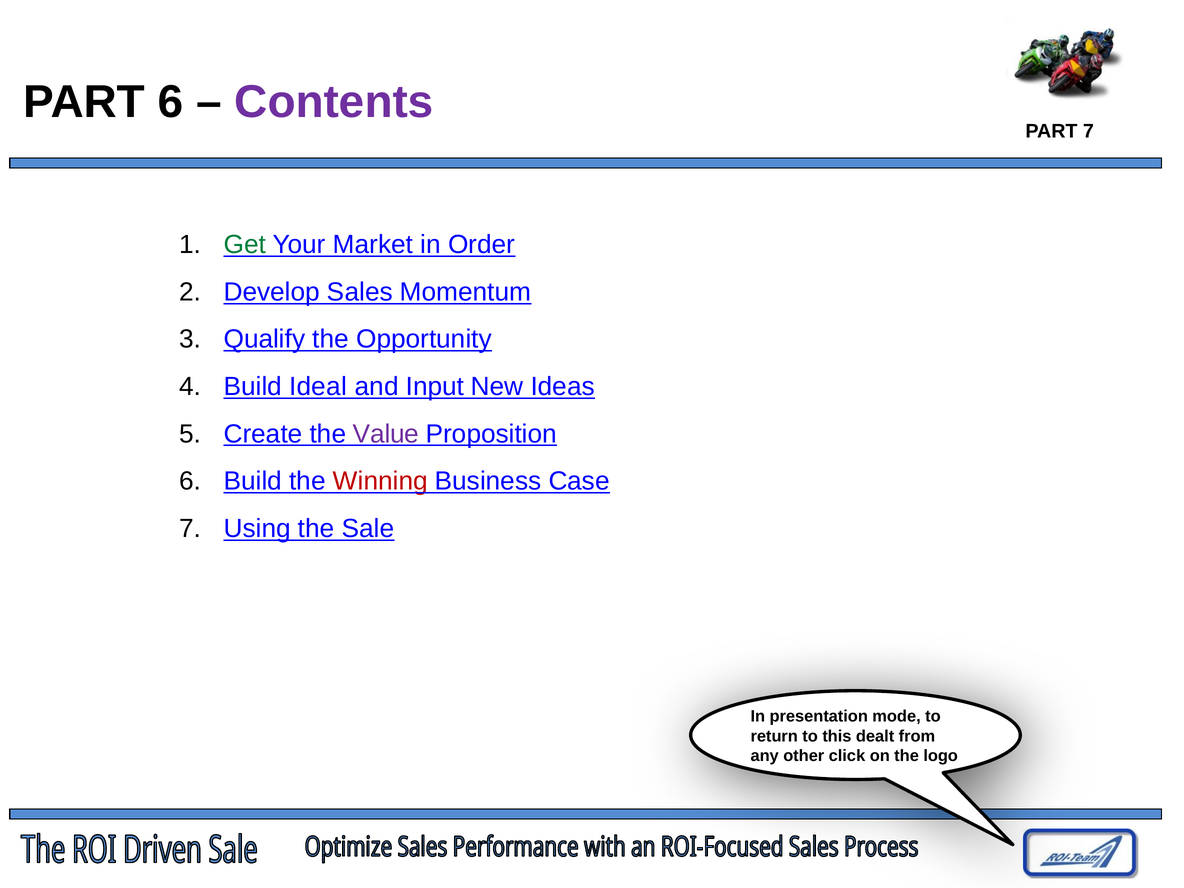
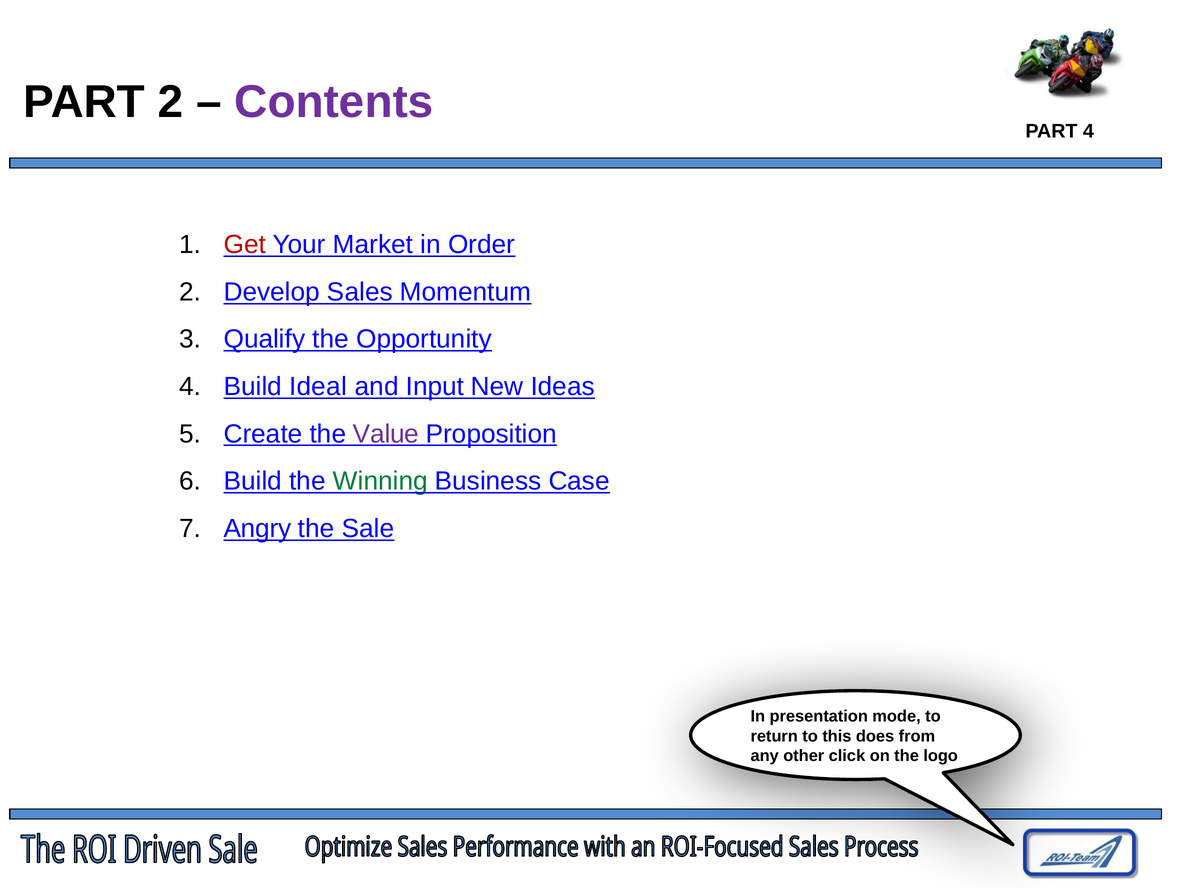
PART 6: 6 -> 2 (171, 102)
PART 7: 7 -> 4 (1088, 131)
Get colour: green -> red (245, 245)
Winning colour: red -> green (380, 481)
Using: Using -> Angry (257, 528)
dealt: dealt -> does (875, 736)
